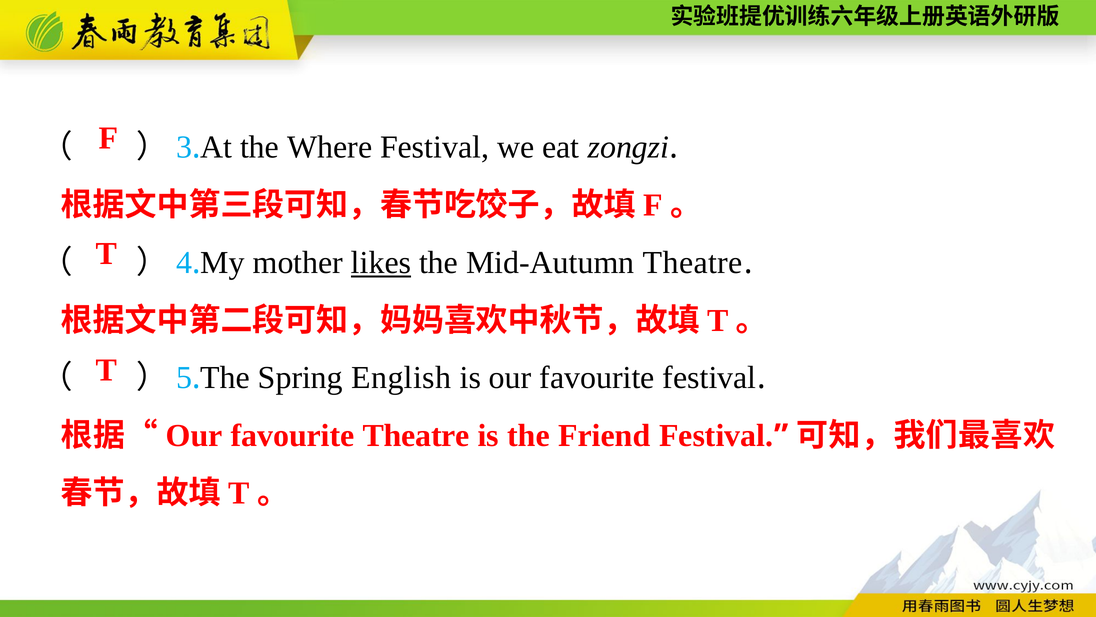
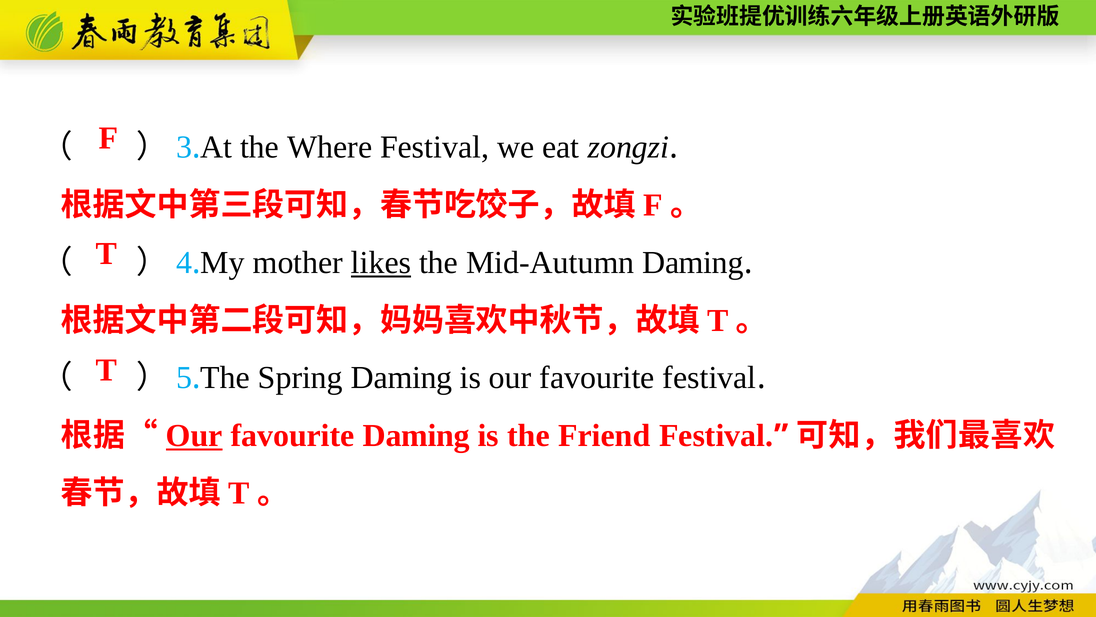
Mid-Autumn Theatre: Theatre -> Daming (693, 262)
Spring English: English -> Daming (402, 378)
Our underline: none -> present (194, 435)
favourite Theatre: Theatre -> Daming (416, 435)
